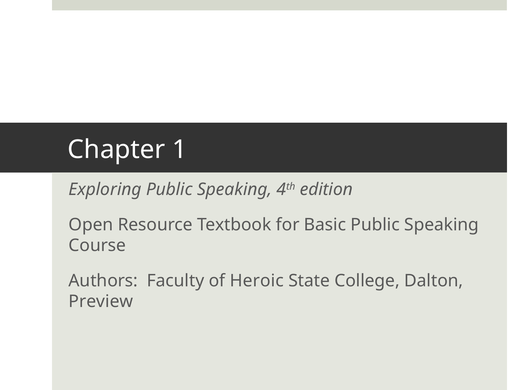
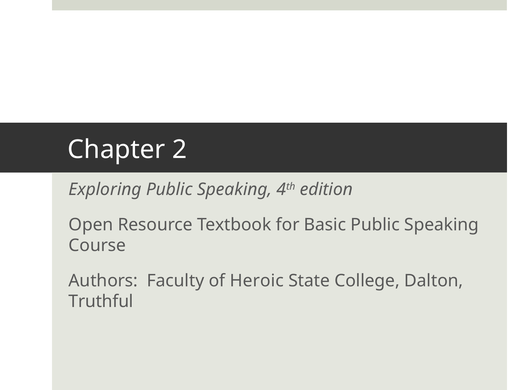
1: 1 -> 2 (180, 149)
Preview: Preview -> Truthful (101, 301)
